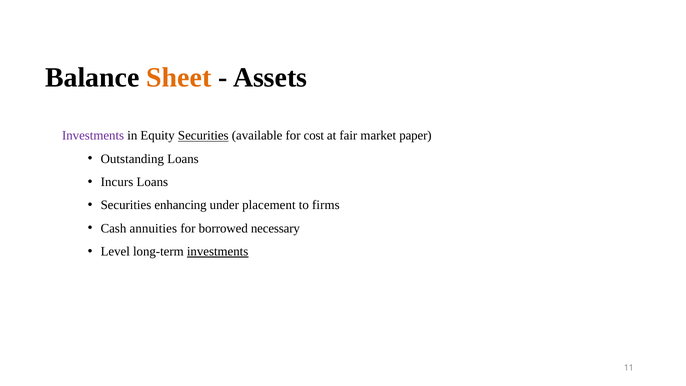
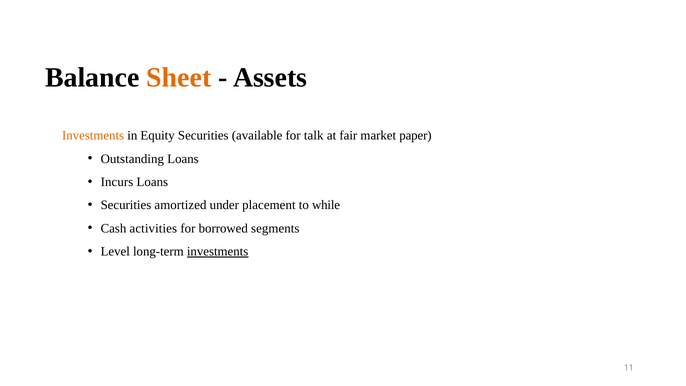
Investments colour: purple -> orange (93, 136)
Securities underline: present -> none (203, 136)
cost: cost -> talk (314, 136)
enhancing: enhancing -> amortized (180, 205)
firms: firms -> while (326, 205)
annuities: annuities -> activities (153, 228)
necessary: necessary -> segments (275, 228)
